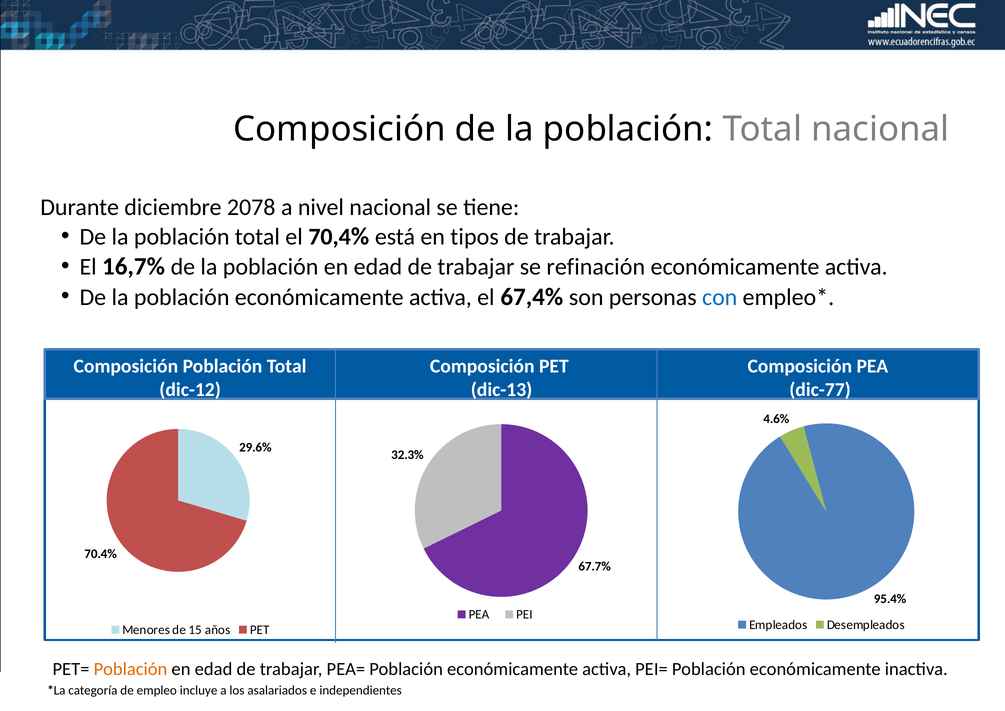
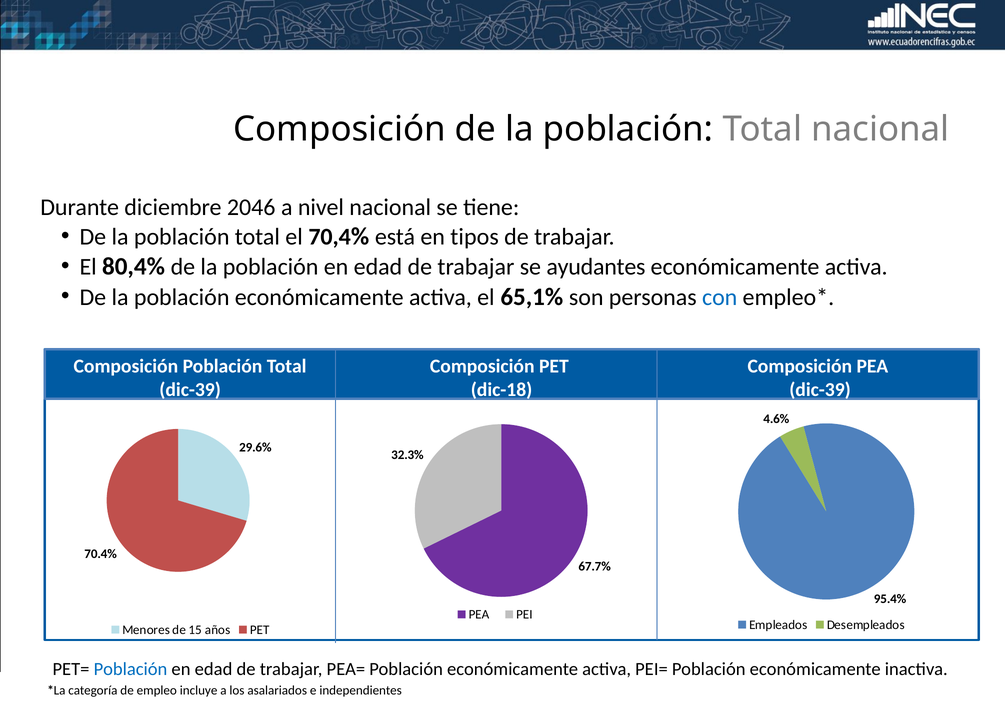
2078: 2078 -> 2046 (251, 207)
16,7%: 16,7% -> 80,4% (134, 267)
refinación: refinación -> ayudantes (596, 267)
67,4%: 67,4% -> 65,1% (532, 297)
dic-12: dic-12 -> dic-39 (190, 390)
dic-13: dic-13 -> dic-18 (502, 390)
dic-77: dic-77 -> dic-39 (820, 390)
Población colour: orange -> blue (130, 669)
